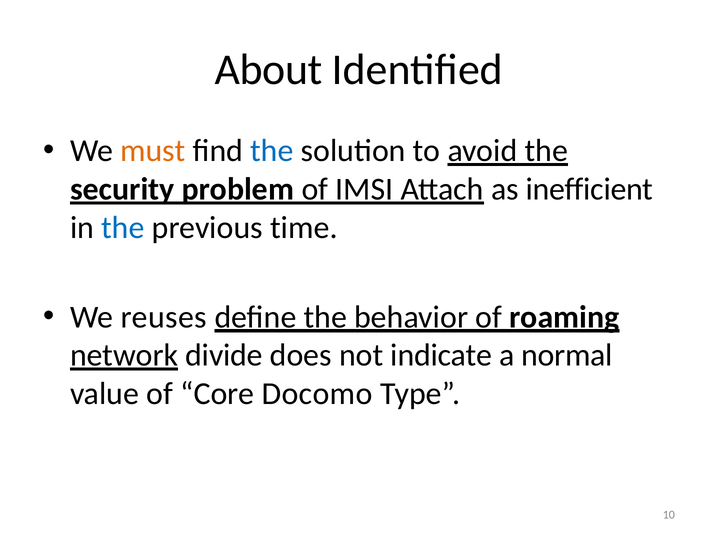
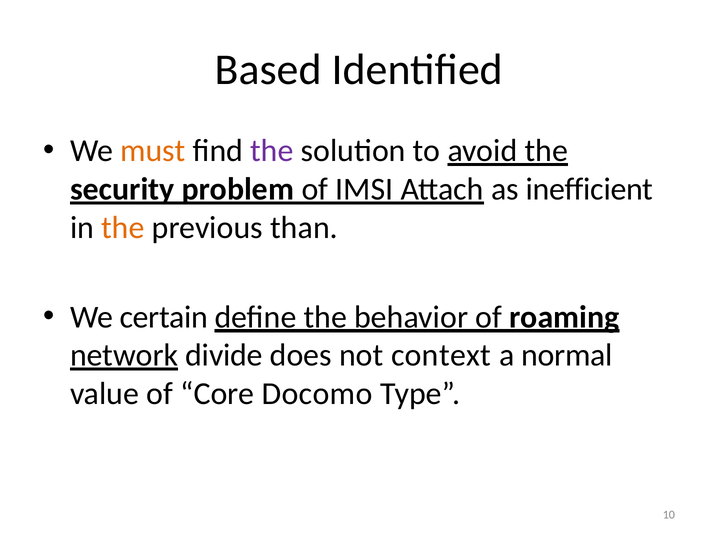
About: About -> Based (268, 70)
the colour: blue -> purple (272, 151)
the colour: blue -> orange (123, 227)
time: time -> than (304, 227)
reuses: reuses -> certain (164, 317)
indicate: indicate -> context (441, 355)
